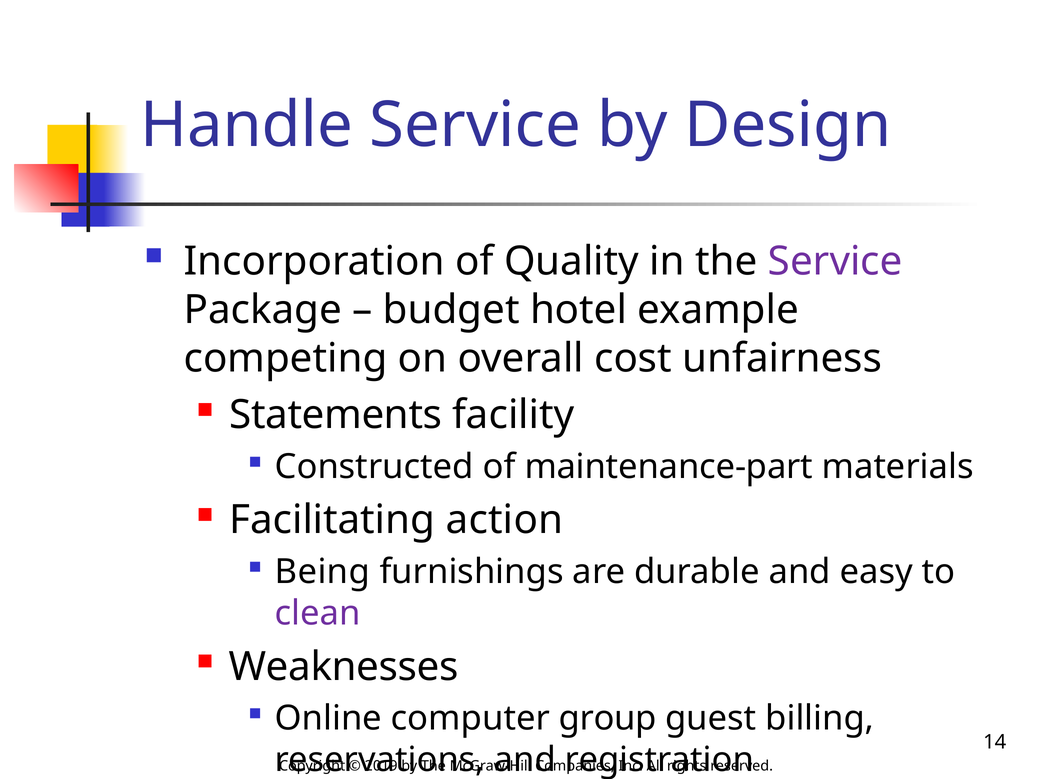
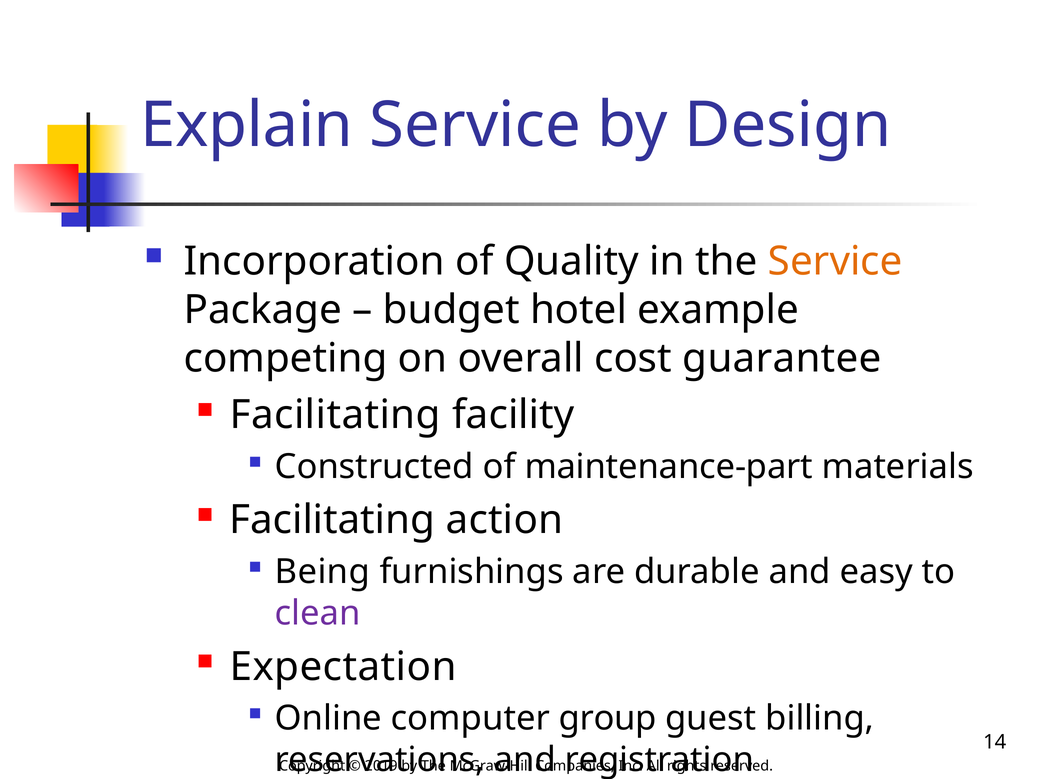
Handle: Handle -> Explain (247, 126)
Service colour: purple -> orange (835, 262)
unfairness: unfairness -> guarantee (782, 359)
Statements: Statements -> Facilitating (335, 415)
Weaknesses: Weaknesses -> Expectation (343, 667)
